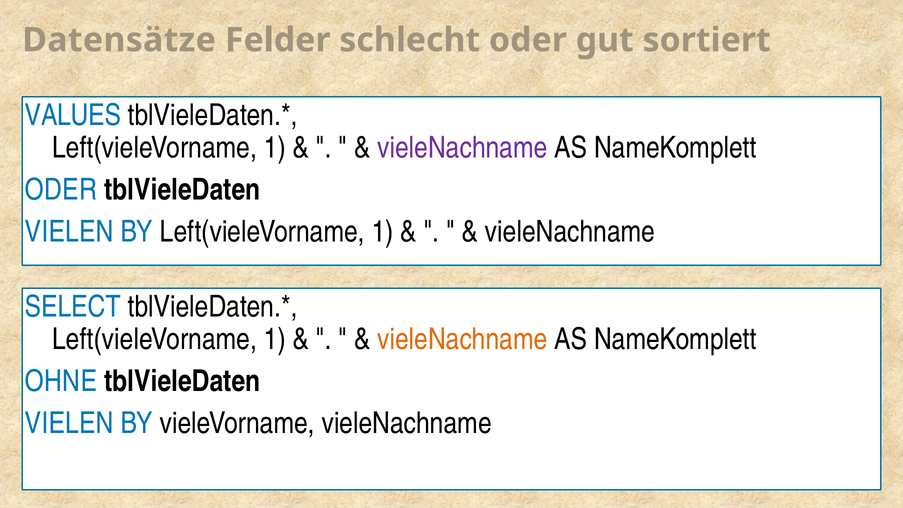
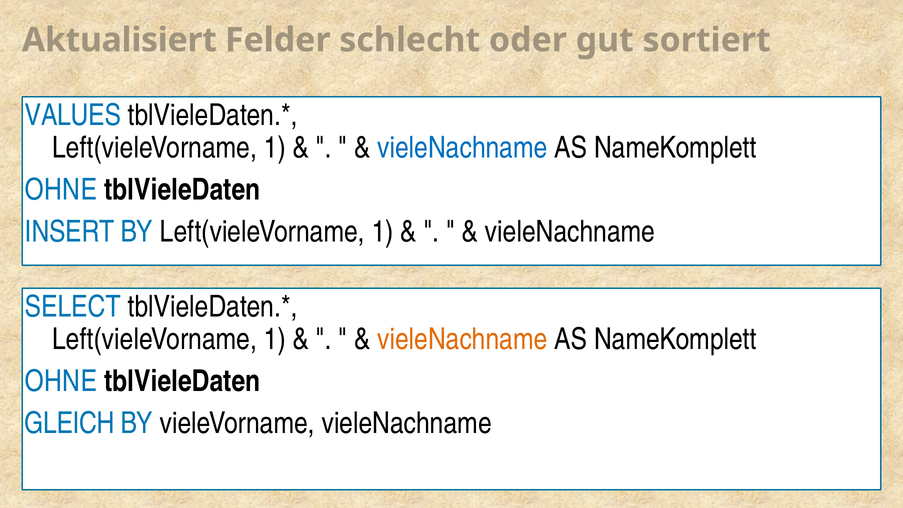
Datensätze: Datensätze -> Aktualisiert (119, 40)
vieleNachname colour: purple -> blue (462, 148)
ODER: ODER -> OHNE (61, 190)
VIELEN: VIELEN -> INSERT (70, 232)
VIELEN: VIELEN -> GLEICH (70, 423)
